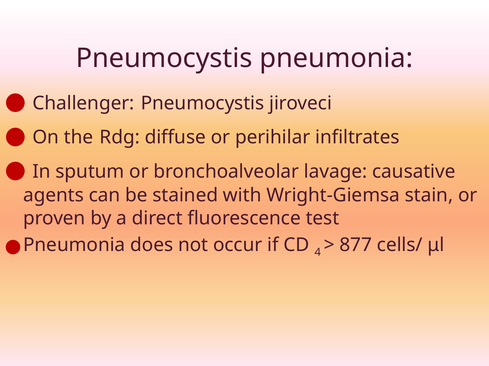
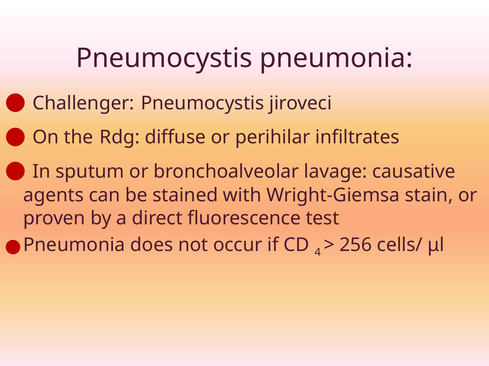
877: 877 -> 256 (356, 245)
